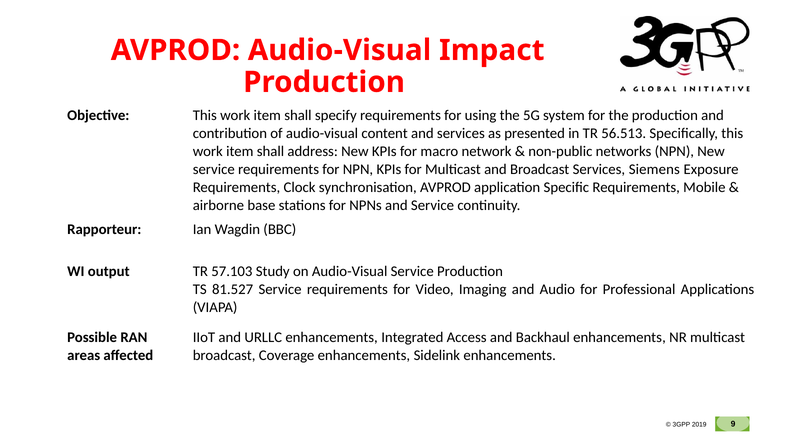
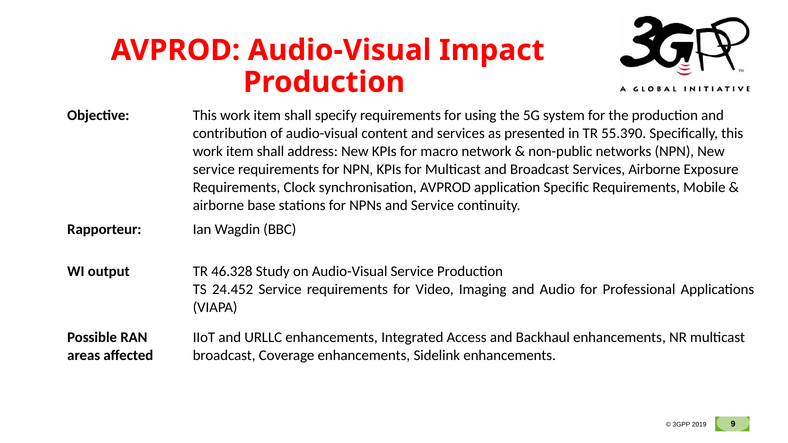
56.513: 56.513 -> 55.390 (624, 134)
Services Siemens: Siemens -> Airborne (654, 170)
57.103: 57.103 -> 46.328 (232, 272)
81.527: 81.527 -> 24.452 (233, 290)
